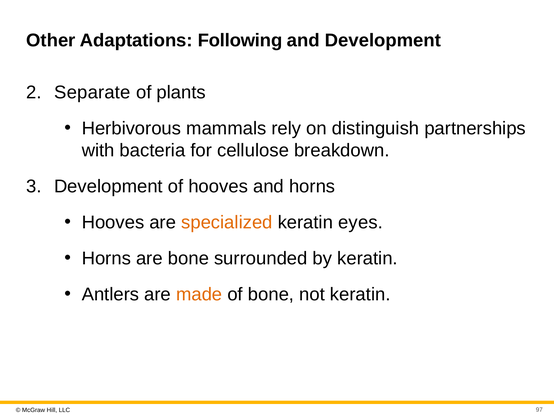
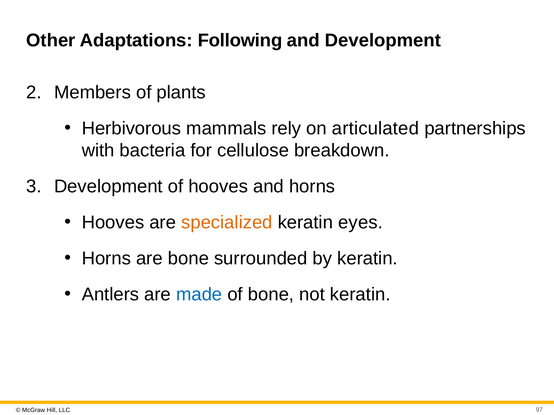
Separate: Separate -> Members (92, 92)
distinguish: distinguish -> articulated (375, 128)
made colour: orange -> blue (199, 295)
